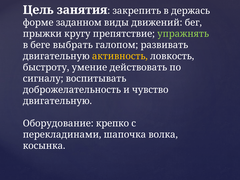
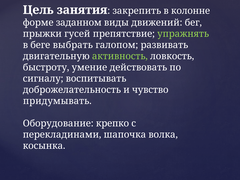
держась: держась -> колонне (191, 11)
кругу: кругу -> гусей (77, 34)
активность colour: yellow -> light green (120, 56)
двигательную: двигательную -> придумывать (57, 101)
